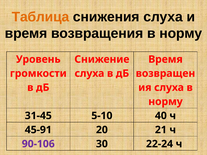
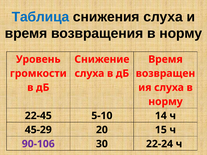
Таблица colour: orange -> blue (40, 17)
31-45: 31-45 -> 22-45 (38, 116)
40: 40 -> 14 (161, 116)
45-91: 45-91 -> 45-29 (38, 130)
21: 21 -> 15 (161, 130)
